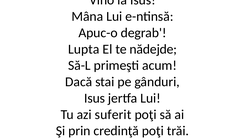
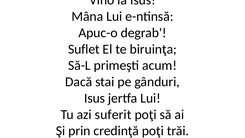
Lupta: Lupta -> Suflet (84, 49)
nădejde: nădejde -> biruinţa (153, 49)
